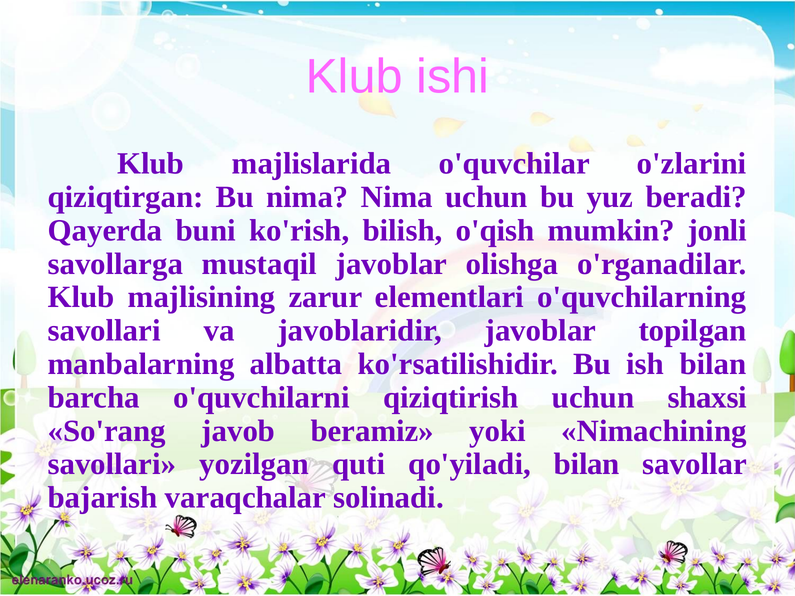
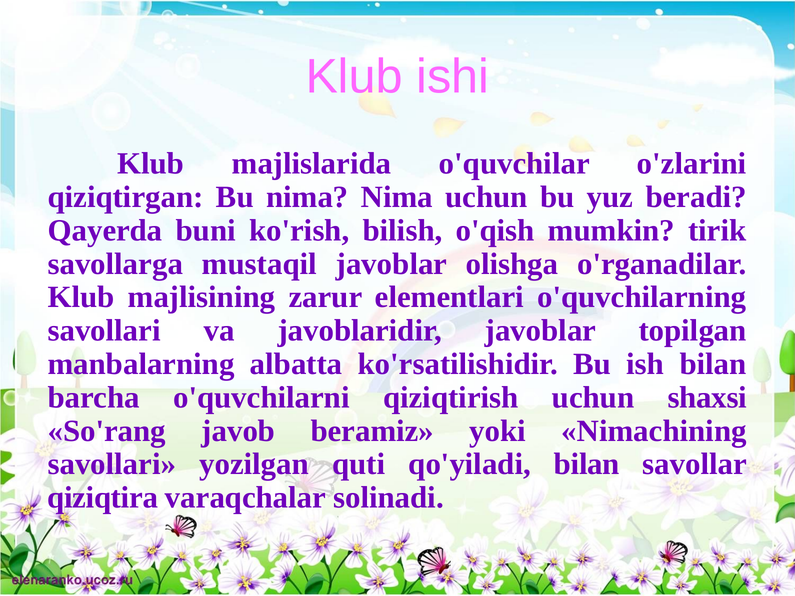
jonli: jonli -> tirik (717, 231)
bajarish: bajarish -> qiziqtira (103, 498)
